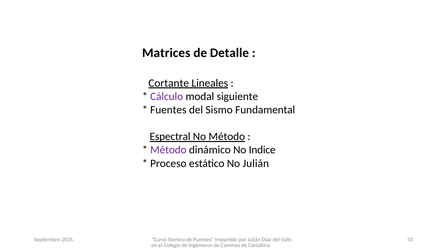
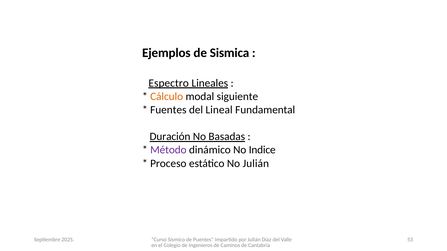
Matrices: Matrices -> Ejemplos (166, 53)
Detalle: Detalle -> Sismica (230, 53)
Cortante: Cortante -> Espectro (169, 83)
Cálculo colour: purple -> orange (167, 97)
Sismo: Sismo -> Lineal (219, 110)
Espectral: Espectral -> Duración (170, 137)
No Método: Método -> Basadas (227, 137)
